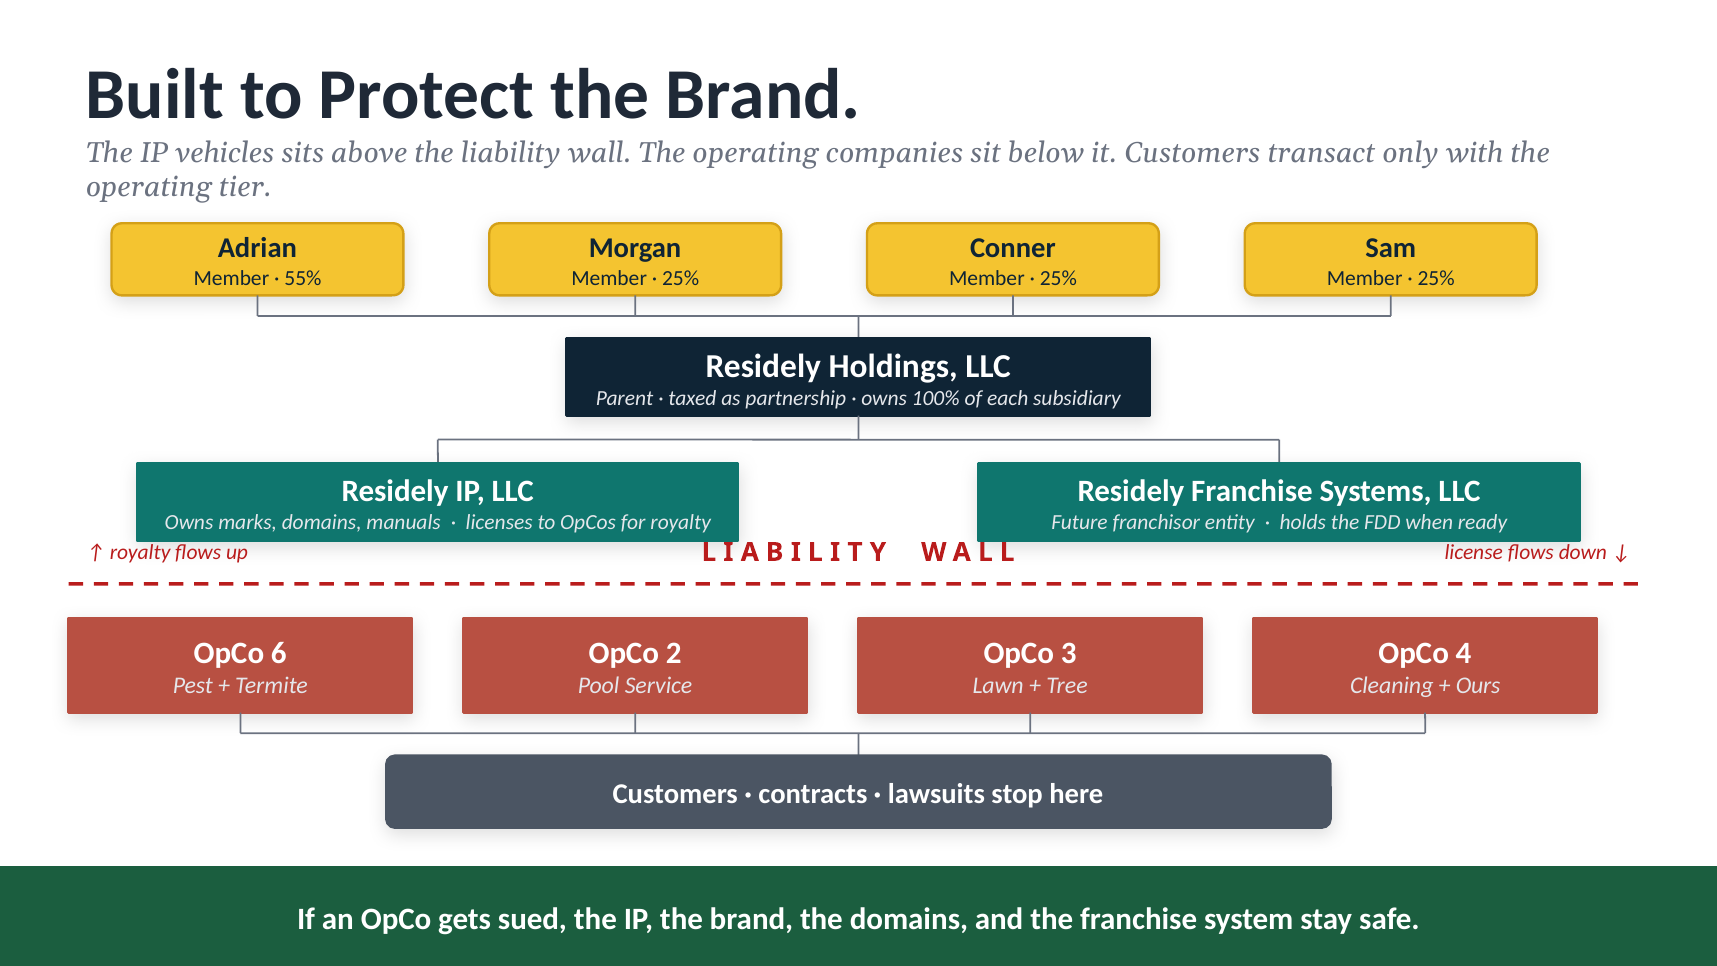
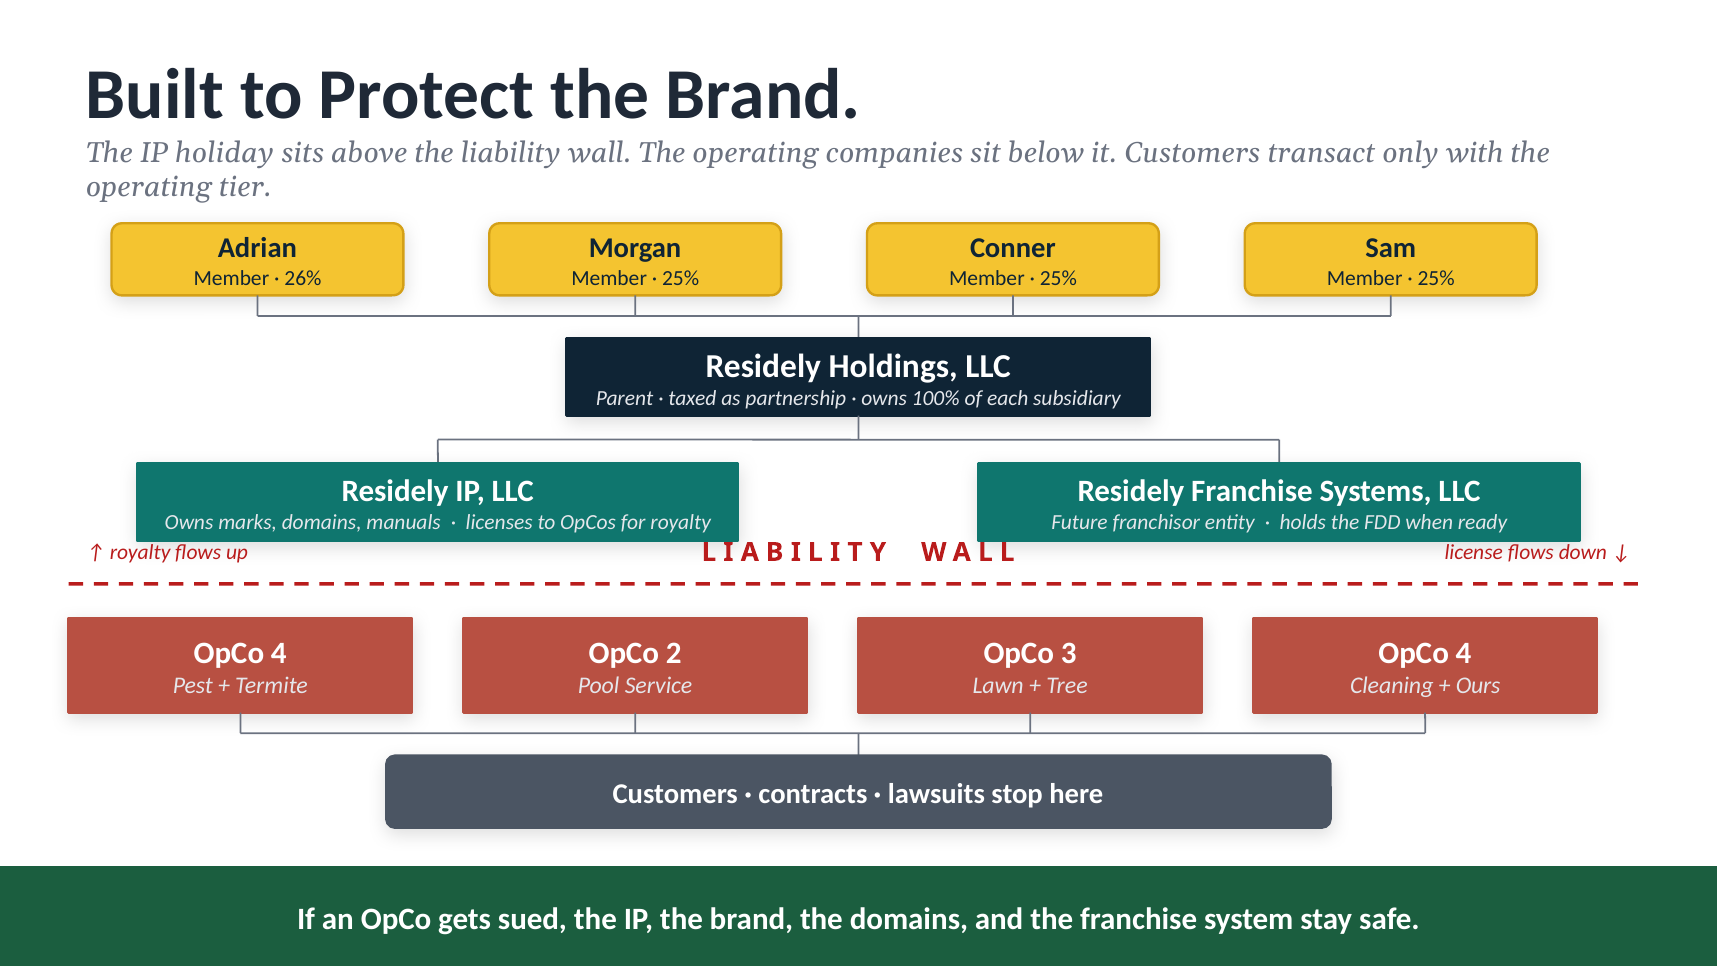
vehicles: vehicles -> holiday (225, 153)
55%: 55% -> 26% (303, 278)
6: 6 -> 4 (279, 653)
